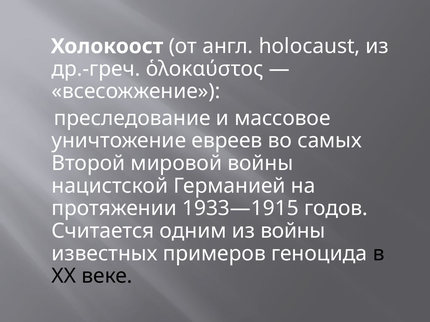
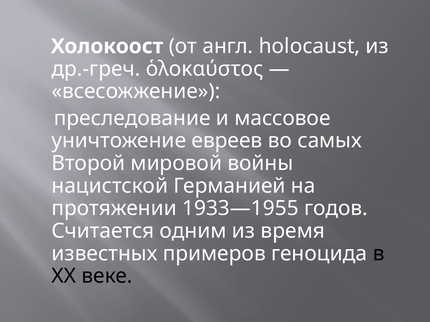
1933—1915: 1933—1915 -> 1933—1955 (240, 209)
из войны: войны -> время (293, 231)
